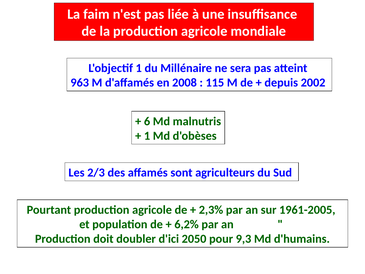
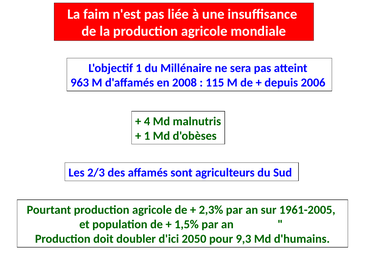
2002: 2002 -> 2006 (313, 83)
6: 6 -> 4 (147, 121)
6,2%: 6,2% -> 1,5% (187, 224)
